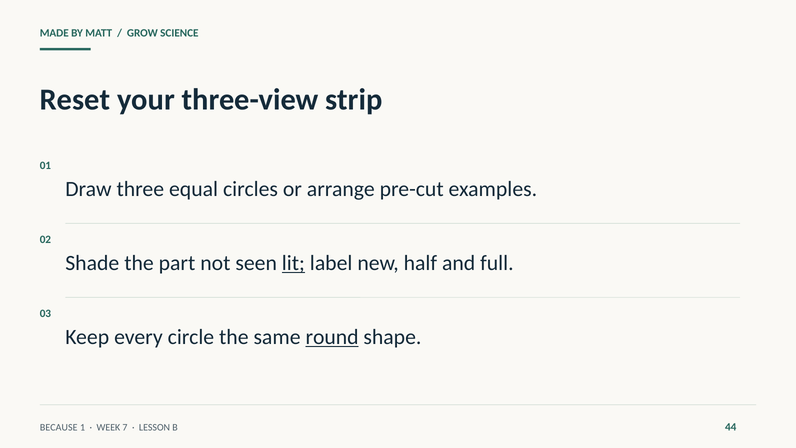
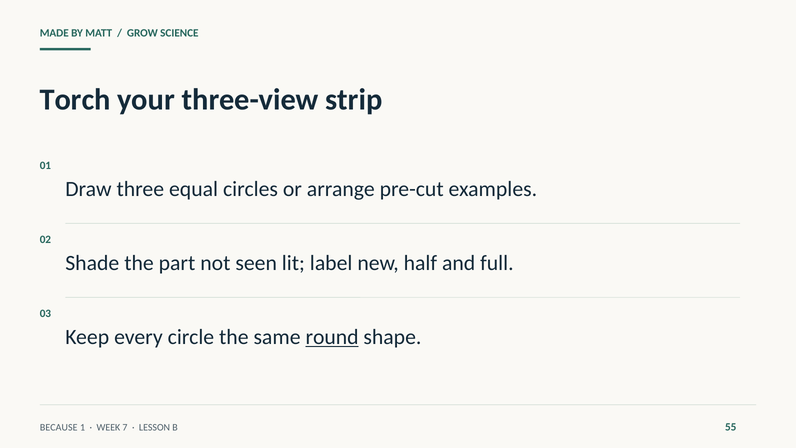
Reset: Reset -> Torch (75, 99)
lit underline: present -> none (293, 263)
44: 44 -> 55 (731, 427)
